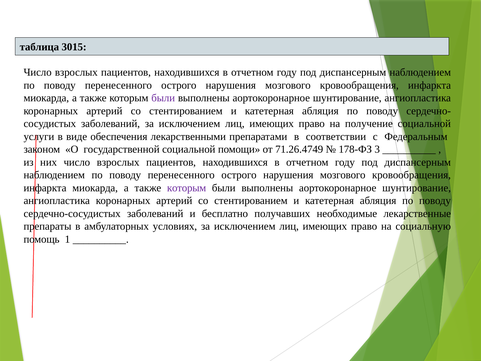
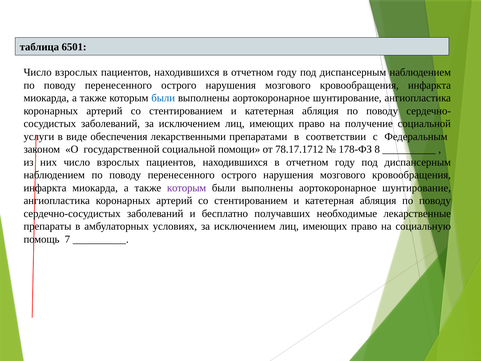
3015: 3015 -> 6501 (74, 47)
были colour: purple -> blue (163, 98)
71.26.4749: 71.26.4749 -> 78.17.1712 (299, 149)
3: 3 -> 8 (377, 149)
1: 1 -> 7 (67, 239)
